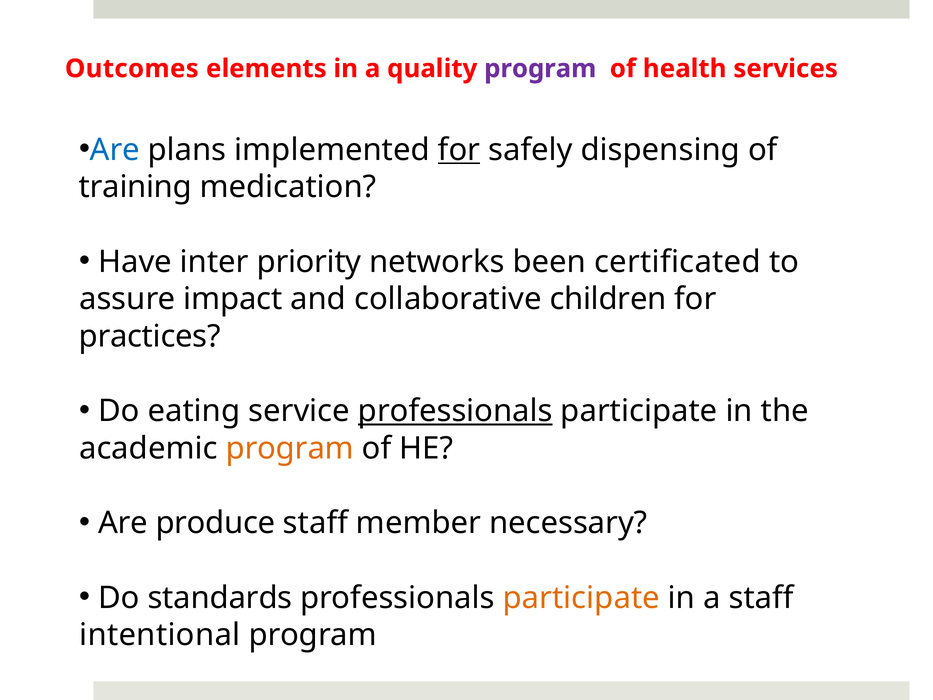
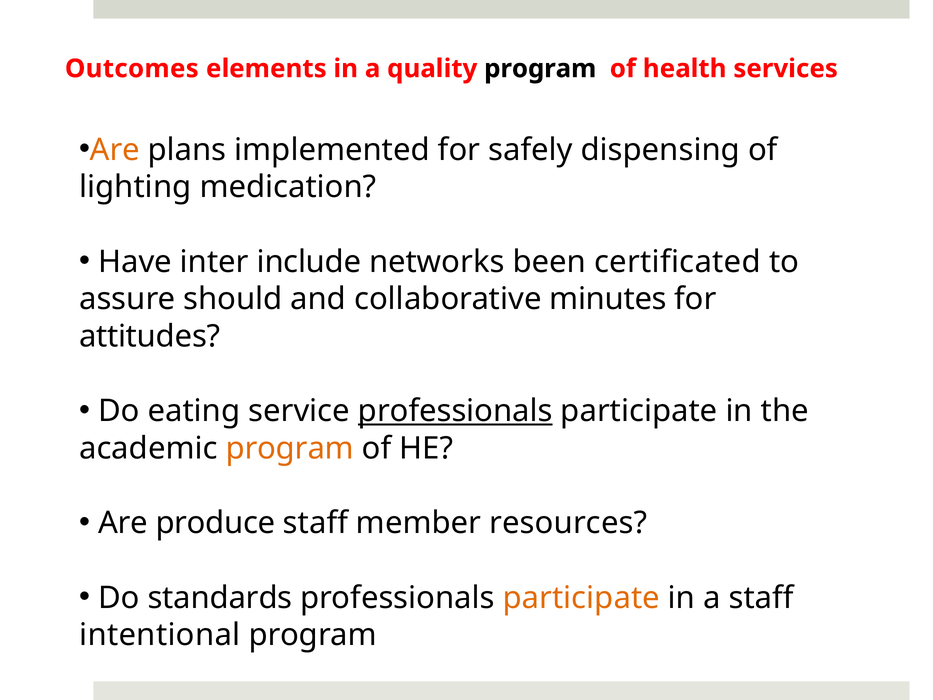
program colour: purple -> black (540, 69)
Are colour: blue -> orange (115, 150)
for underline: present -> none (459, 150)
training: training -> lighting (135, 187)
priority: priority -> include (309, 262)
impact: impact -> should (233, 299)
children: children -> minutes (608, 299)
practices: practices -> attitudes (150, 336)
necessary: necessary -> resources (568, 523)
